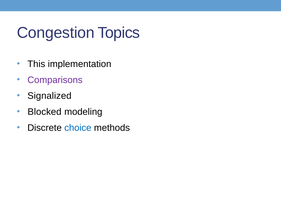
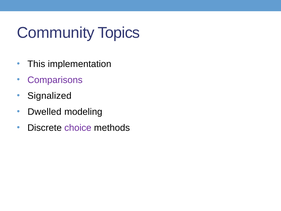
Congestion: Congestion -> Community (56, 33)
Blocked: Blocked -> Dwelled (45, 112)
choice colour: blue -> purple (78, 128)
